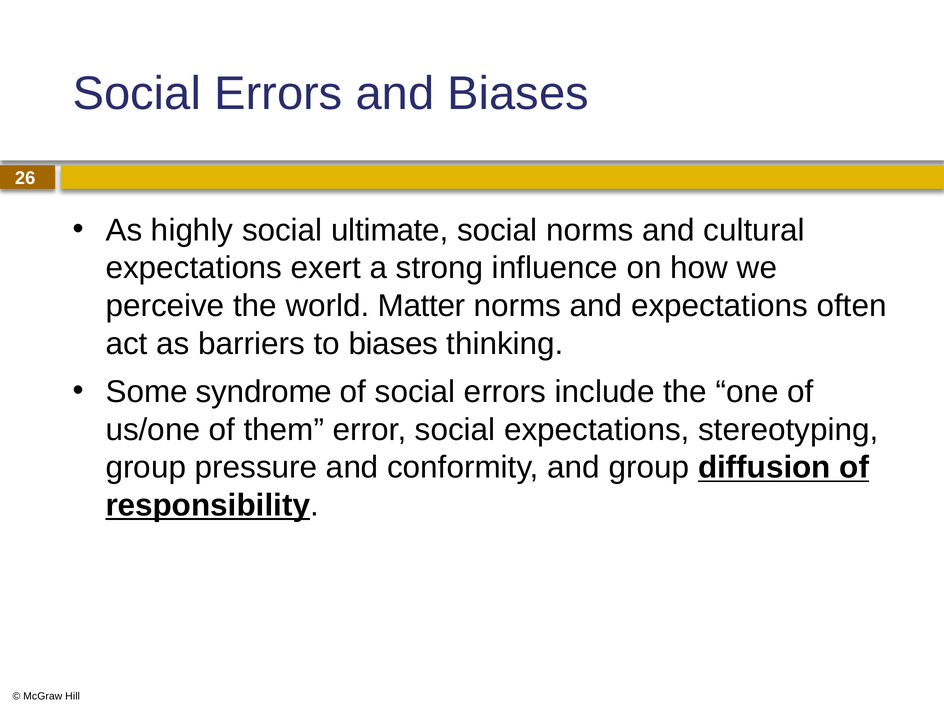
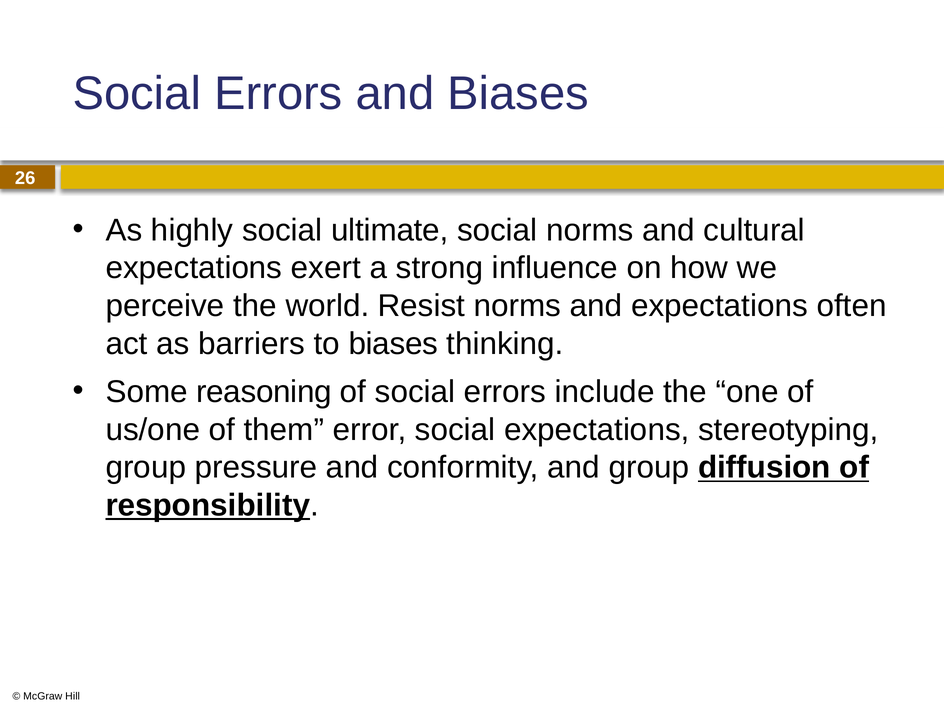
Matter: Matter -> Resist (421, 306)
syndrome: syndrome -> reasoning (264, 392)
